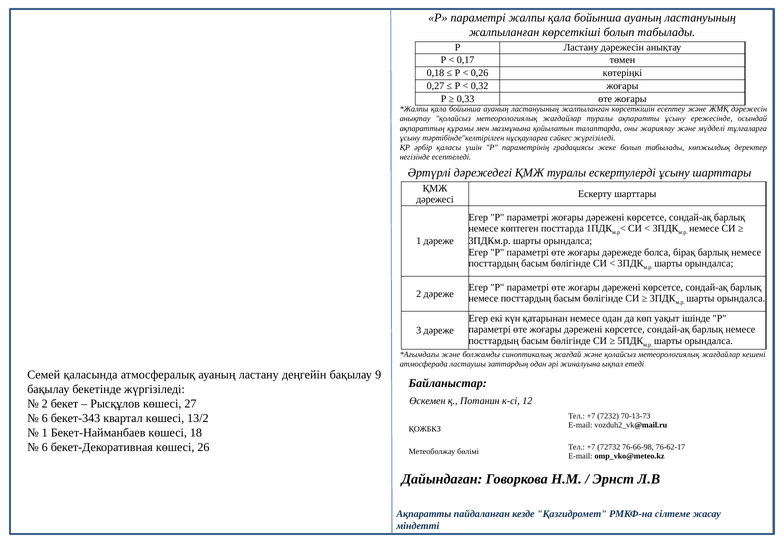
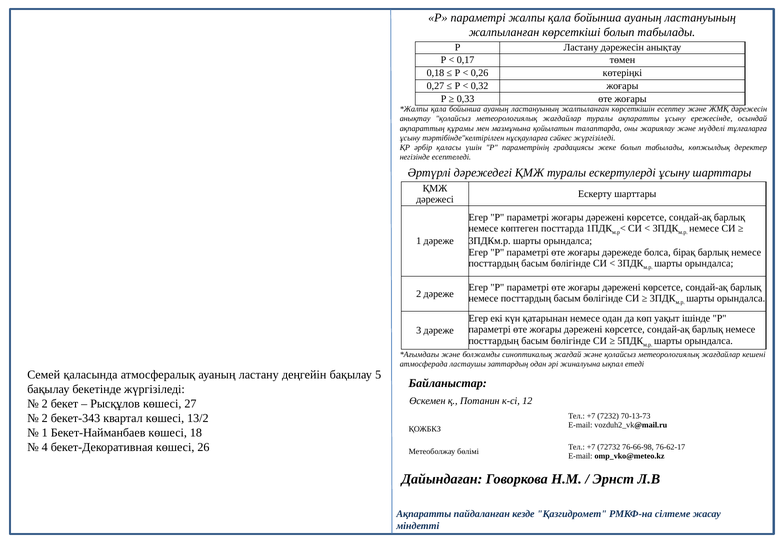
9: 9 -> 5 (378, 375)
6: 6 -> 2 (45, 418)
6: 6 -> 4 (45, 447)
